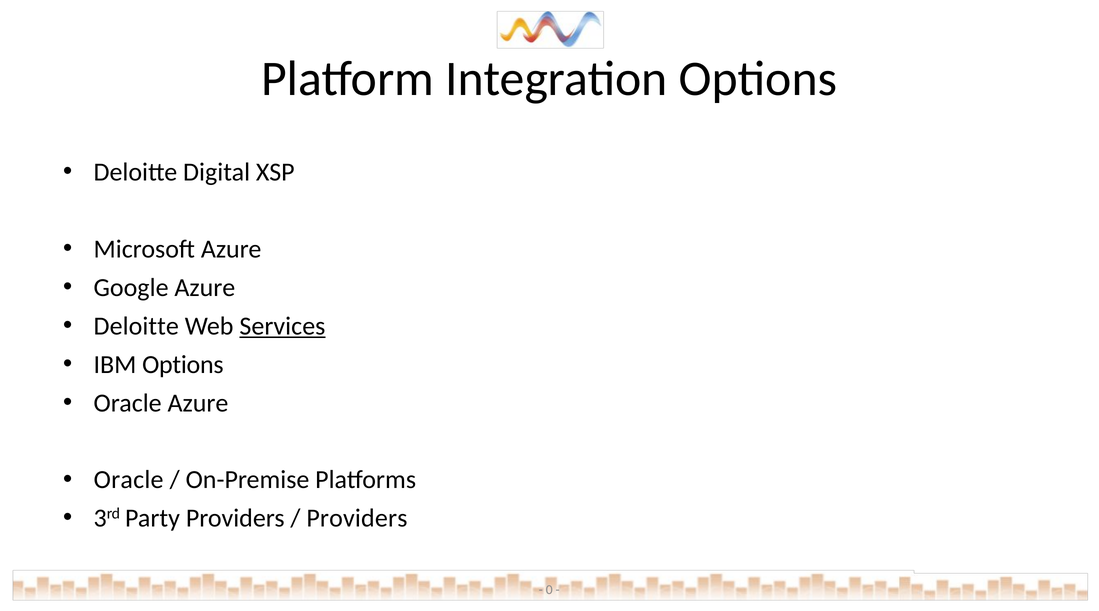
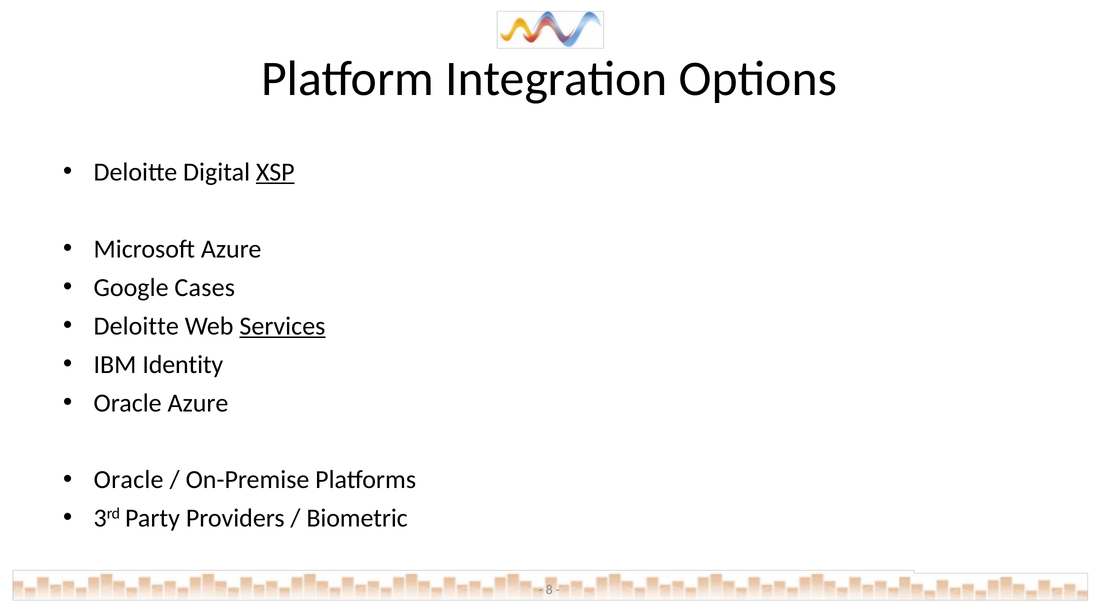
XSP underline: none -> present (275, 172)
Google Azure: Azure -> Cases (205, 287)
IBM Options: Options -> Identity (183, 364)
Providers: Providers -> Biometric (357, 518)
0: 0 -> 8 (549, 590)
